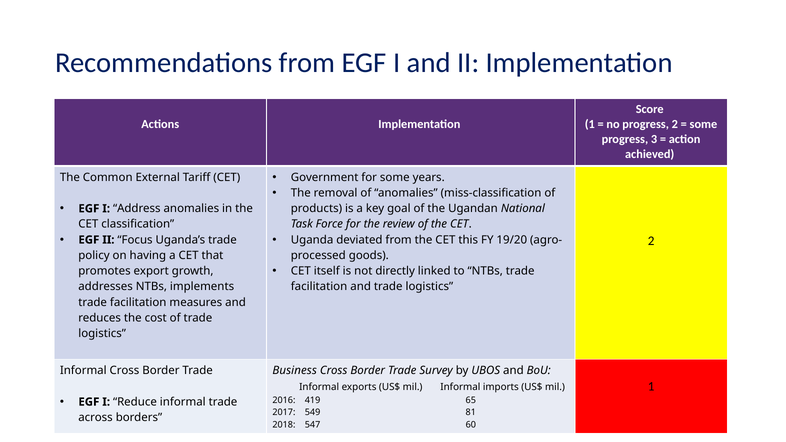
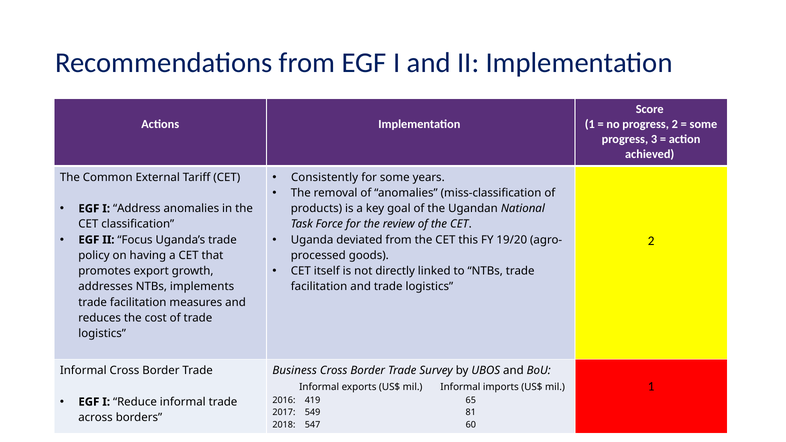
Government: Government -> Consistently (325, 177)
